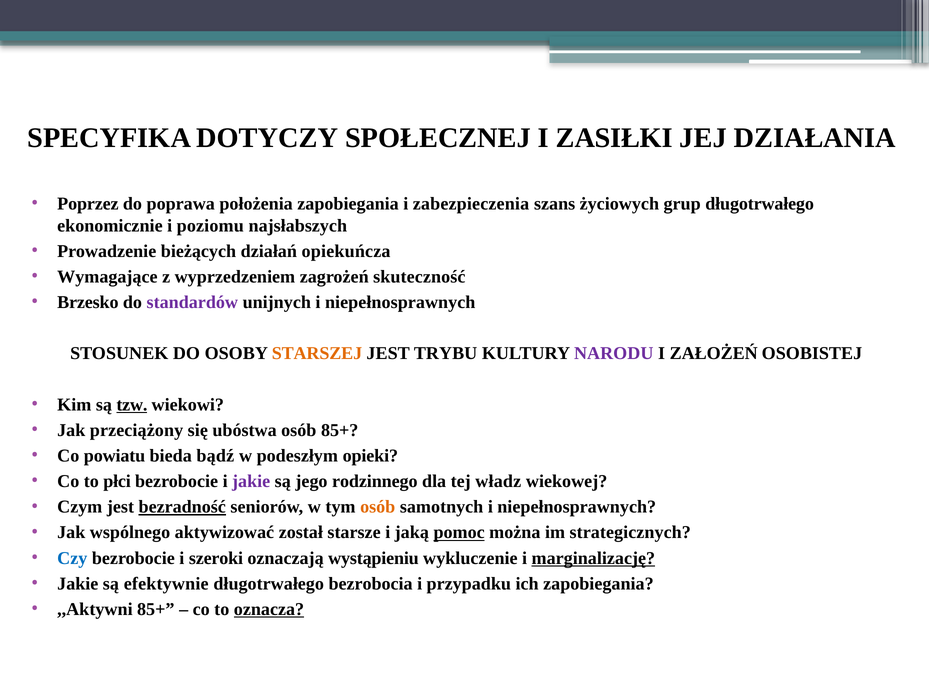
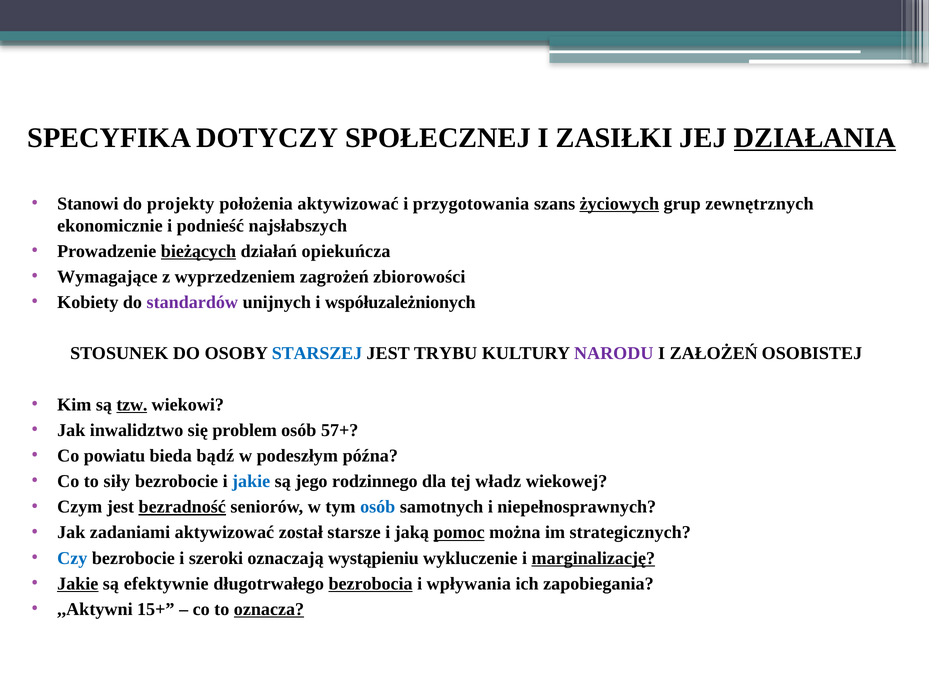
DZIAŁANIA underline: none -> present (815, 138)
Poprzez: Poprzez -> Stanowi (88, 204)
poprawa: poprawa -> projekty (181, 204)
położenia zapobiegania: zapobiegania -> aktywizować (348, 204)
zabezpieczenia: zabezpieczenia -> przygotowania (471, 204)
życiowych underline: none -> present (619, 204)
grup długotrwałego: długotrwałego -> zewnętrznych (759, 204)
poziomu: poziomu -> podnieść (210, 226)
bieżących underline: none -> present (198, 251)
skuteczność: skuteczność -> zbiorowości (419, 277)
Brzesko: Brzesko -> Kobiety (88, 303)
unijnych i niepełnosprawnych: niepełnosprawnych -> współuzależnionych (400, 303)
STARSZEJ colour: orange -> blue (317, 354)
przeciążony: przeciążony -> inwalidztwo (137, 431)
ubóstwa: ubóstwa -> problem (245, 431)
osób 85+: 85+ -> 57+ (340, 431)
opieki: opieki -> późna (370, 456)
płci: płci -> siły (117, 482)
jakie colour: purple -> blue (251, 482)
osób colour: orange -> blue (378, 508)
wspólnego: wspólnego -> zadaniami (130, 533)
Jakie underline: none -> present (78, 584)
bezrobocia underline: none -> present (371, 584)
przypadku: przypadku -> wpływania (469, 584)
,,Aktywni 85+: 85+ -> 15+ (156, 610)
